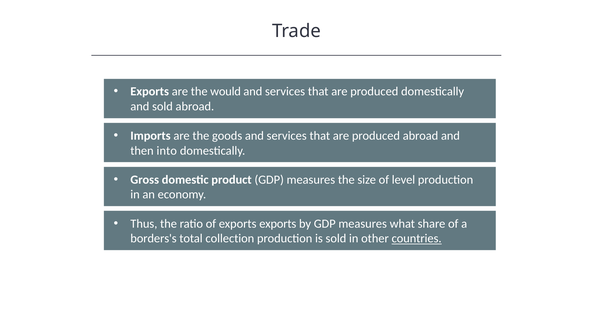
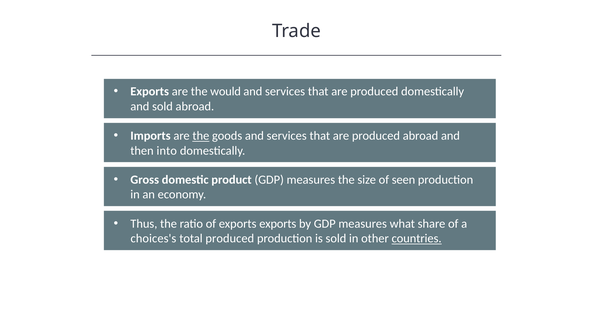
the underline: none -> present (201, 136)
level: level -> seen (404, 179)
borders's: borders's -> choices's (153, 238)
total collection: collection -> produced (230, 238)
